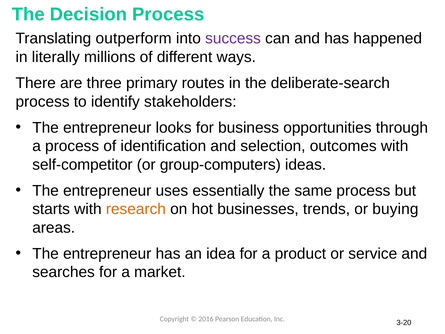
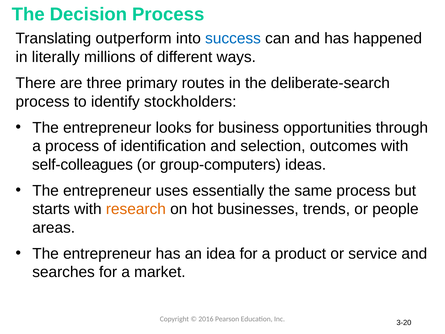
success colour: purple -> blue (233, 39)
stakeholders: stakeholders -> stockholders (190, 102)
self-competitor: self-competitor -> self-colleagues (82, 165)
buying: buying -> people (395, 209)
